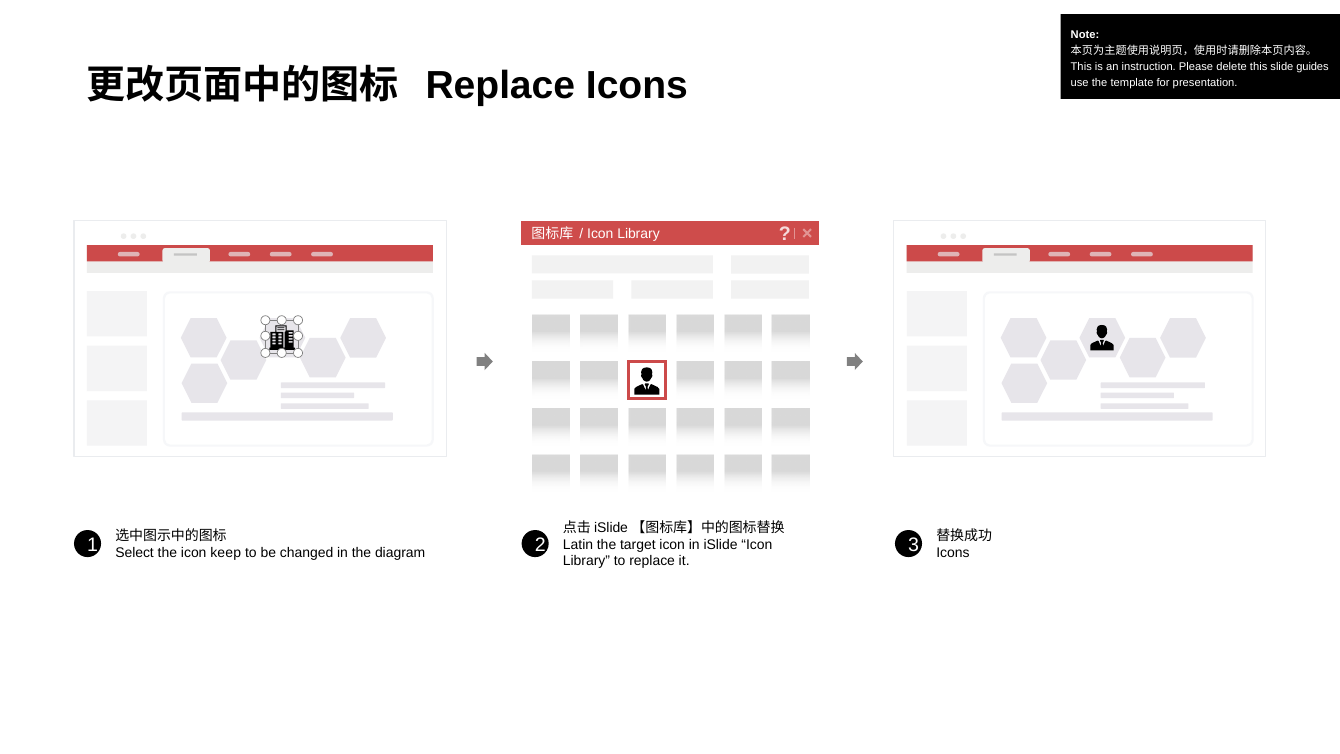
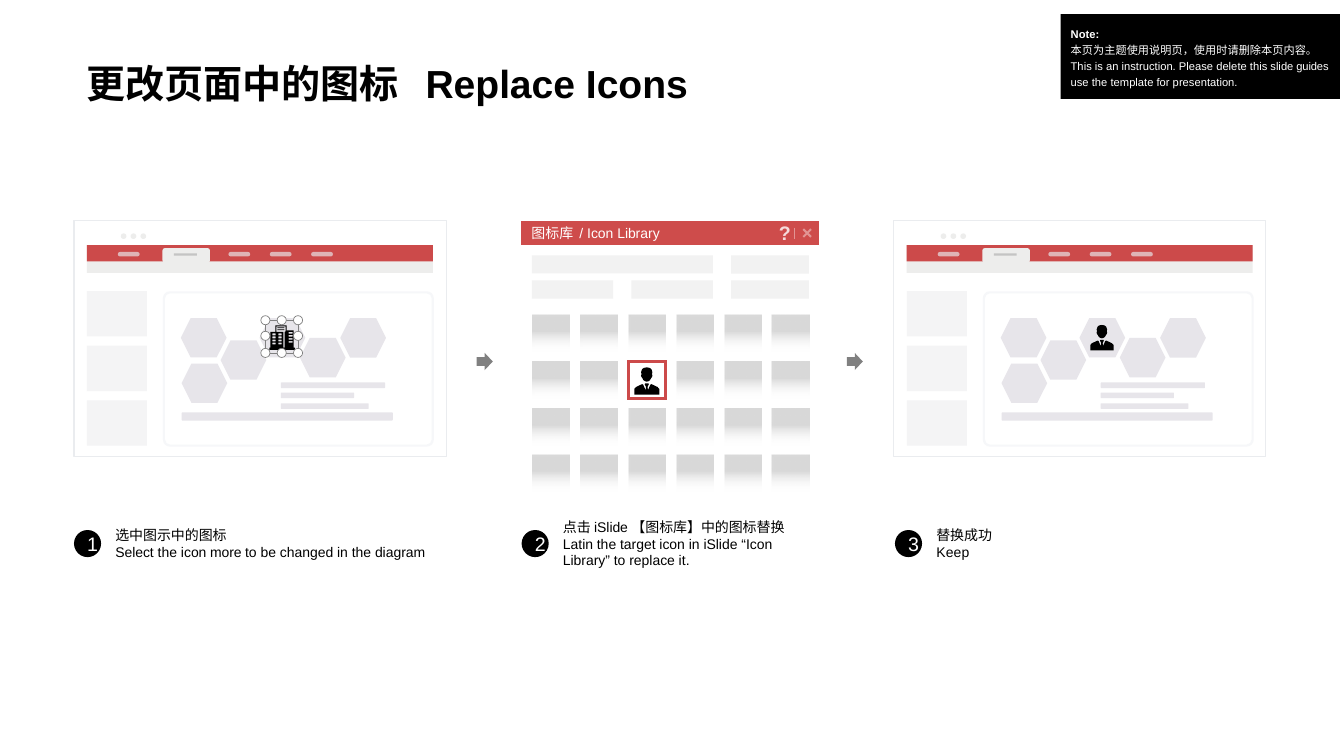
keep: keep -> more (226, 553)
Icons: Icons -> Keep (953, 553)
